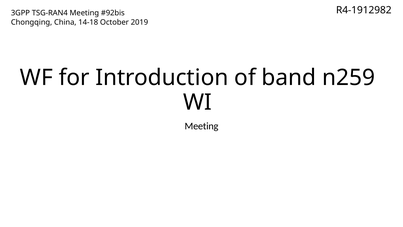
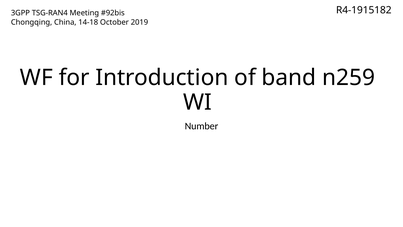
R4-1912982: R4-1912982 -> R4-1915182 (364, 10)
Meeting: Meeting -> Number (201, 126)
